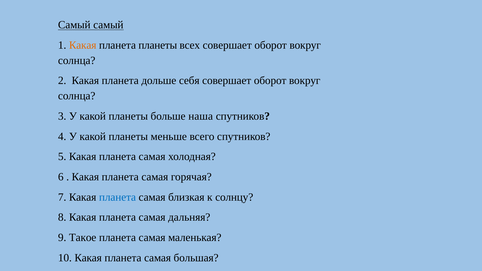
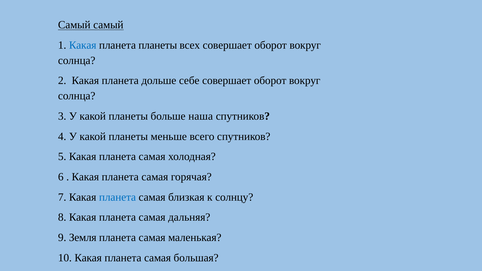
Какая colour: orange -> blue (83, 45)
себя: себя -> себе (189, 81)
Такое: Такое -> Земля (83, 238)
